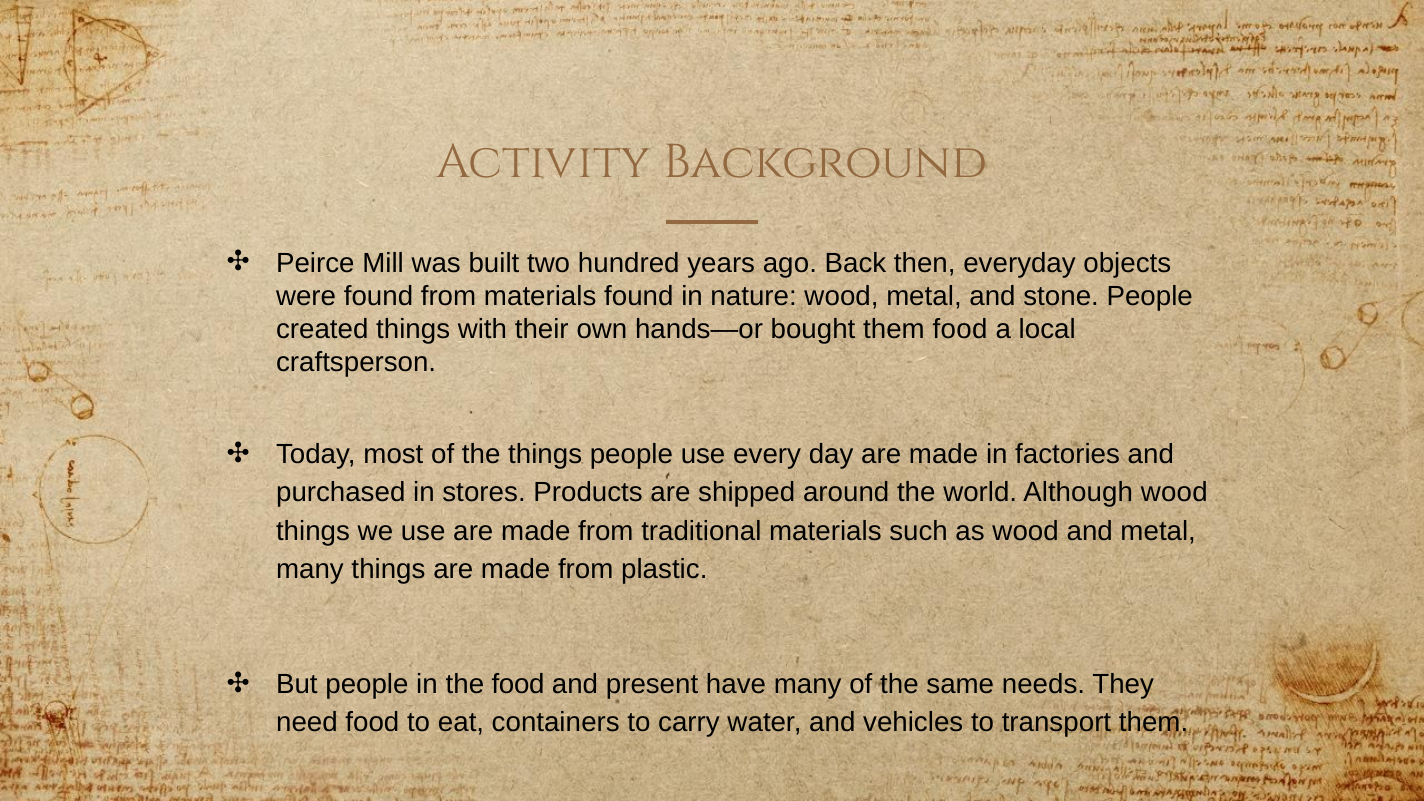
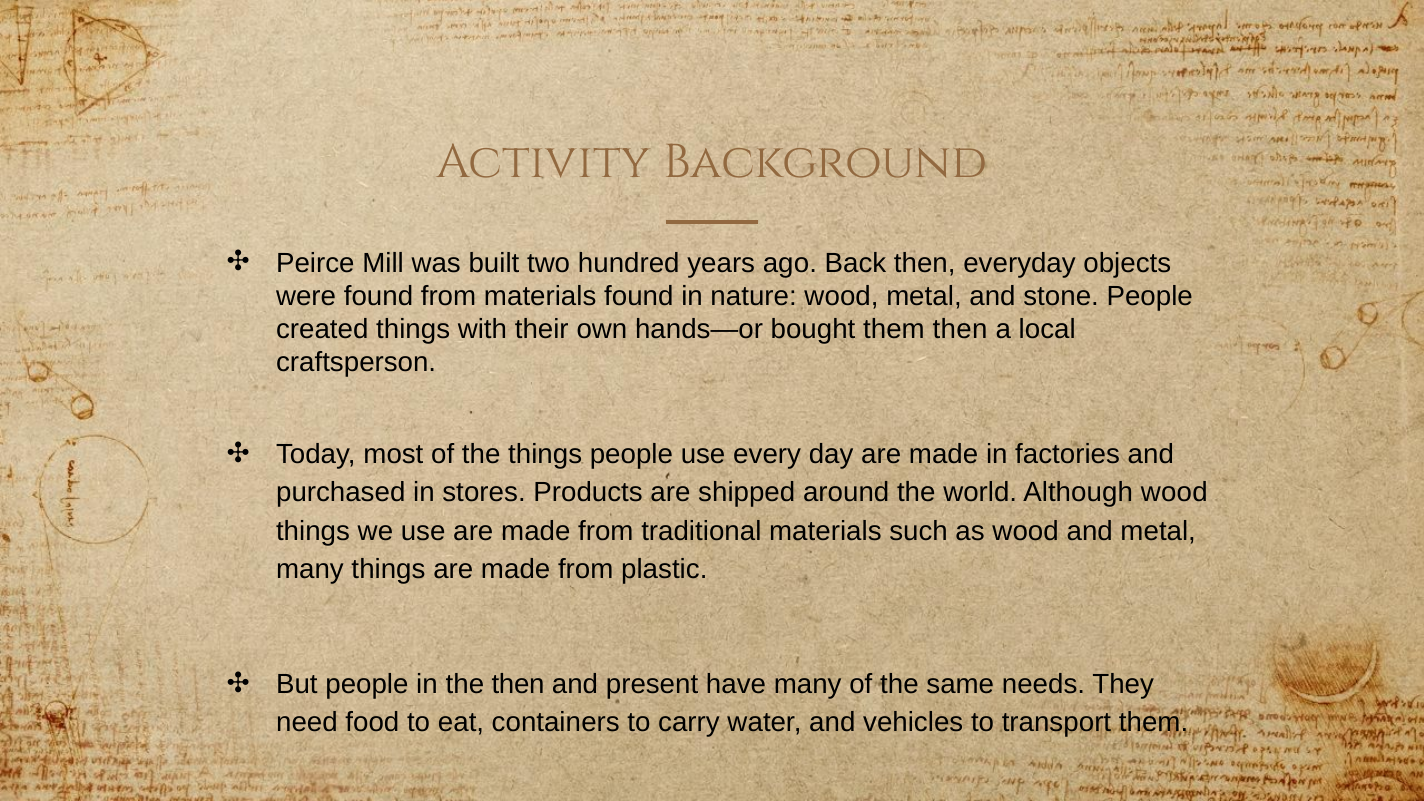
them food: food -> then (960, 329)
the food: food -> then (518, 685)
